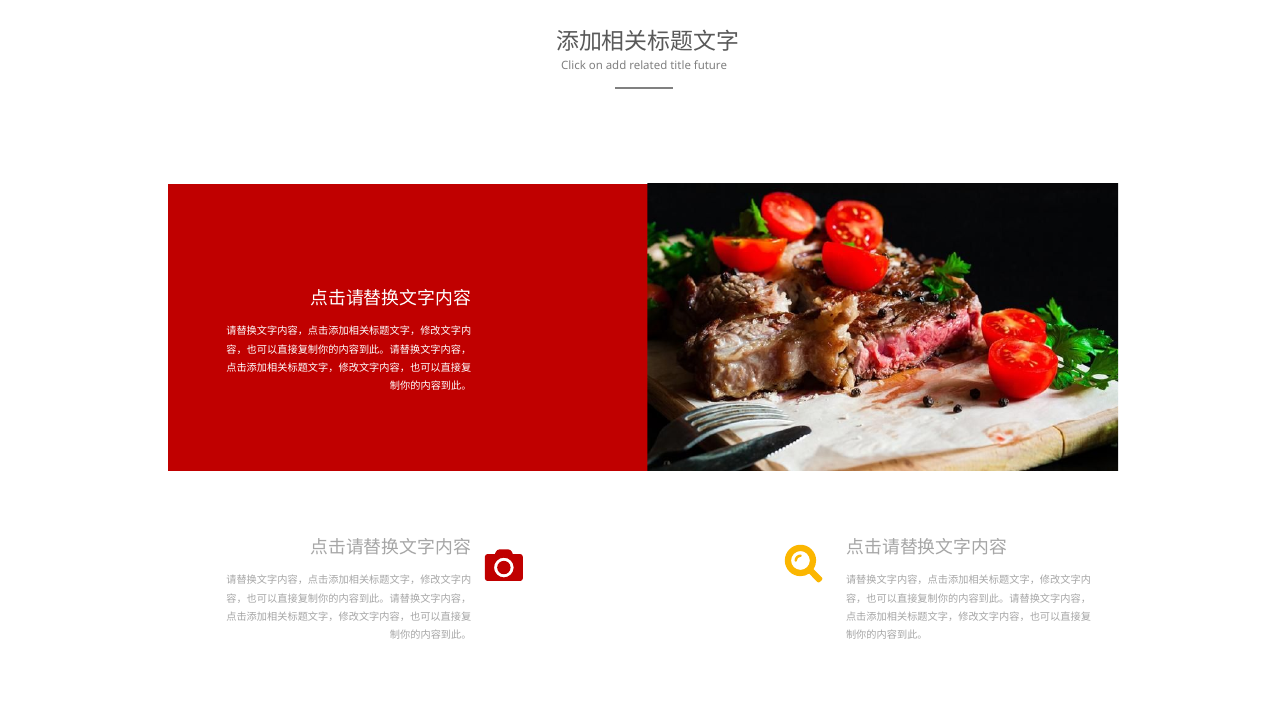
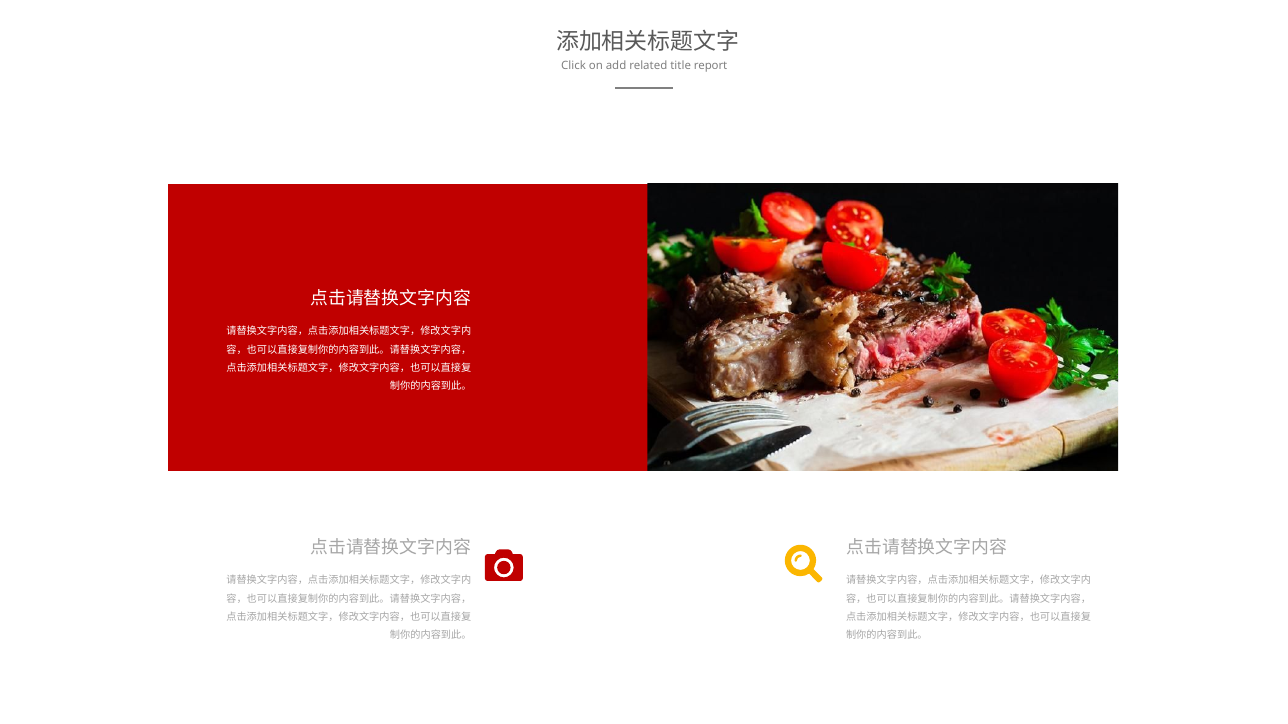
future: future -> report (711, 66)
